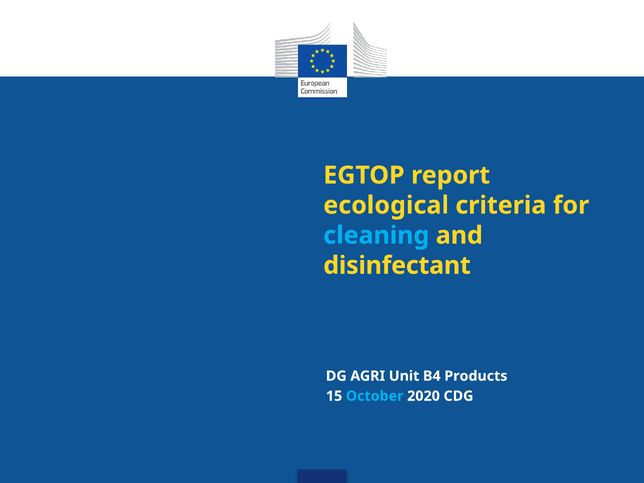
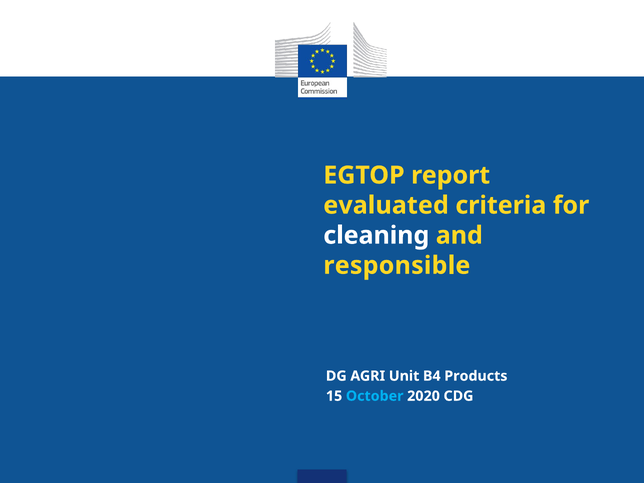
ecological: ecological -> evaluated (386, 205)
cleaning colour: light blue -> white (376, 235)
disinfectant: disinfectant -> responsible (397, 266)
